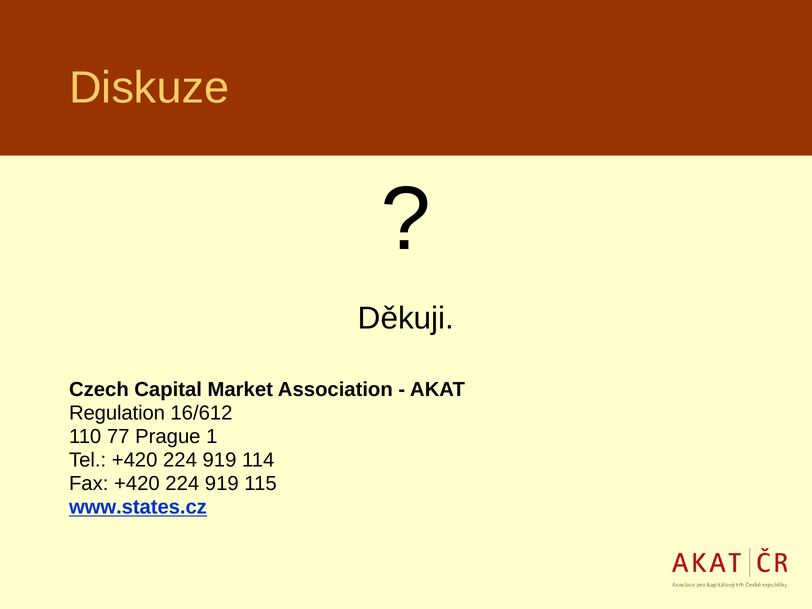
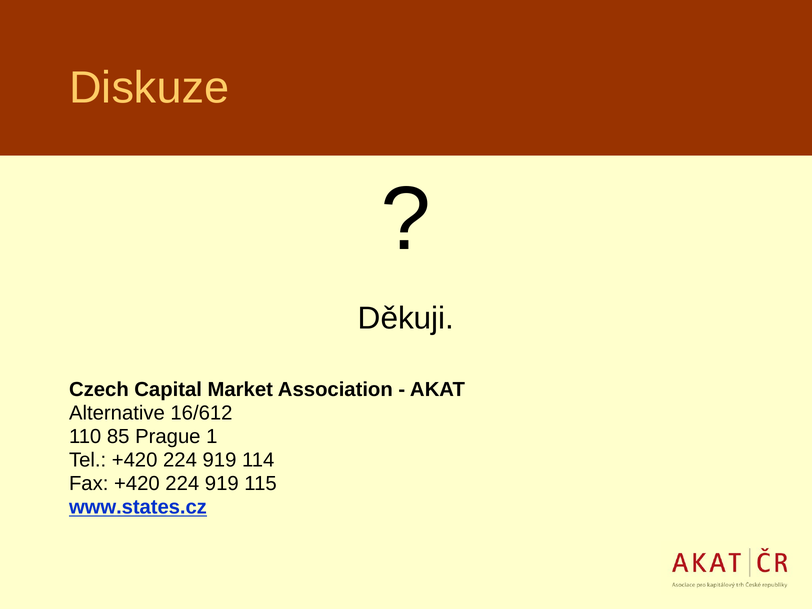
Regulation: Regulation -> Alternative (117, 413)
77: 77 -> 85 (118, 437)
